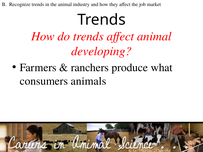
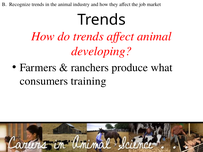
animals: animals -> training (89, 81)
